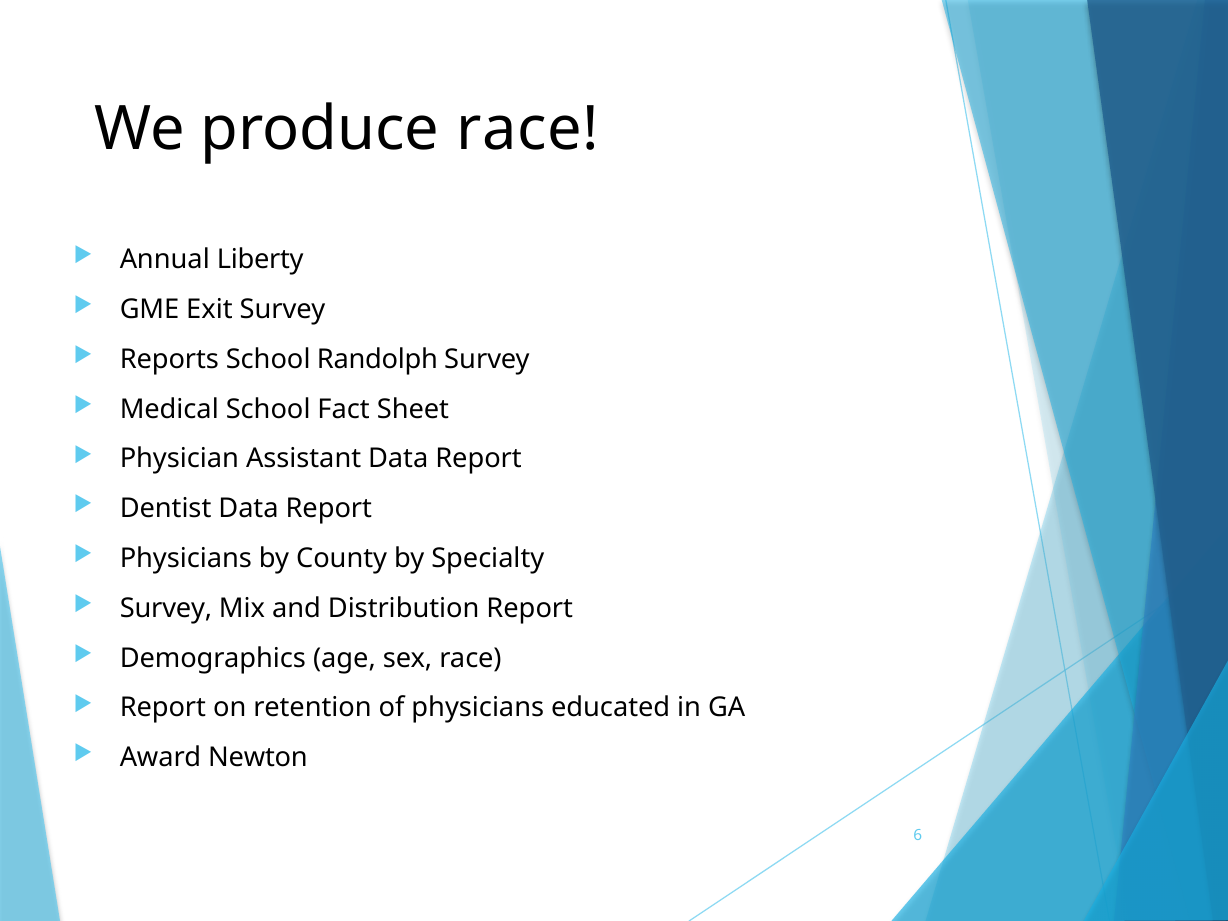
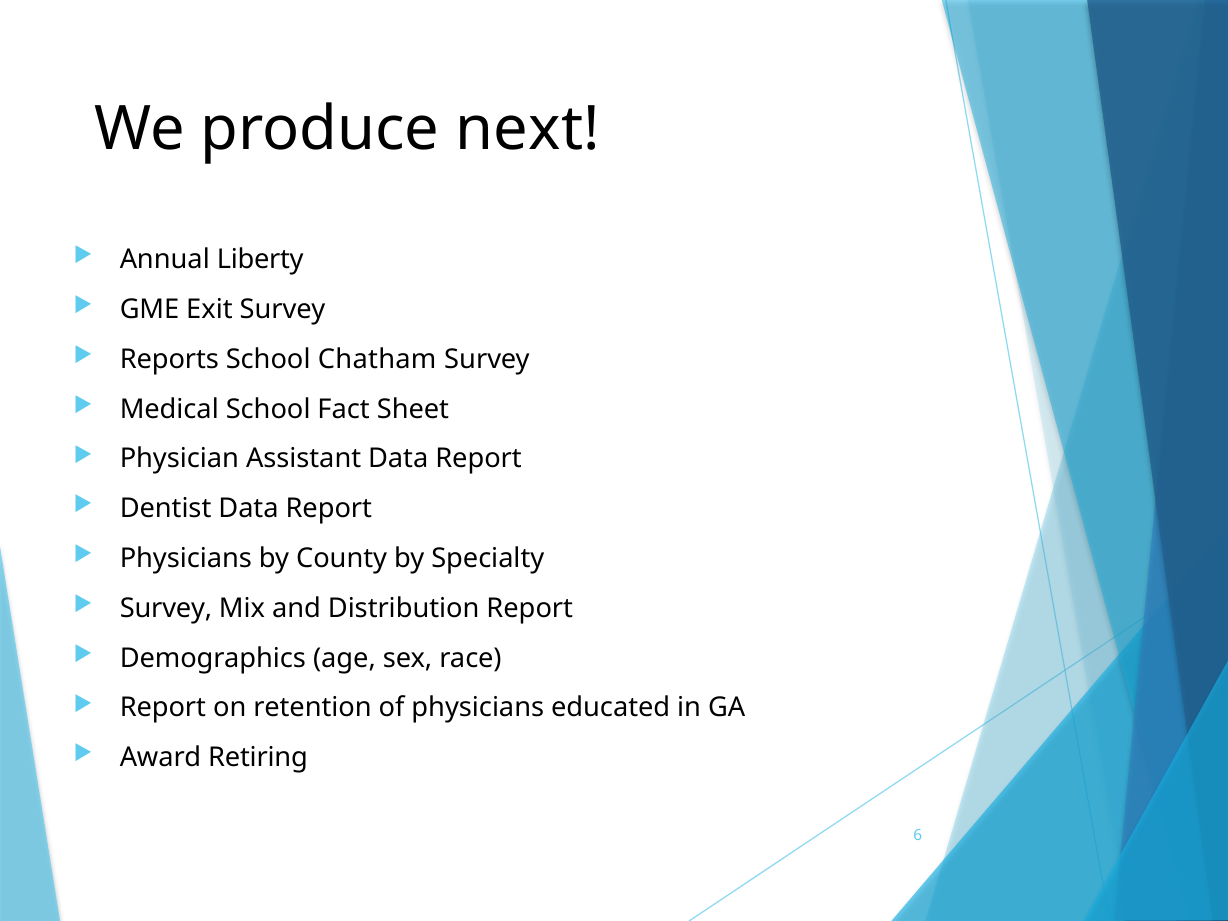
produce race: race -> next (528, 129)
Randolph: Randolph -> Chatham (377, 359)
Newton: Newton -> Retiring (258, 758)
